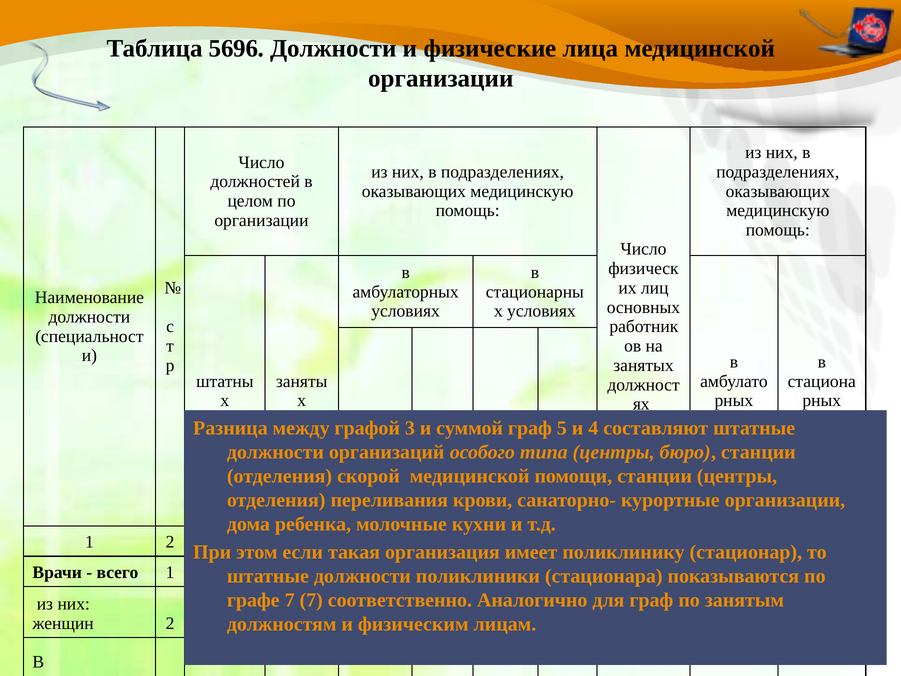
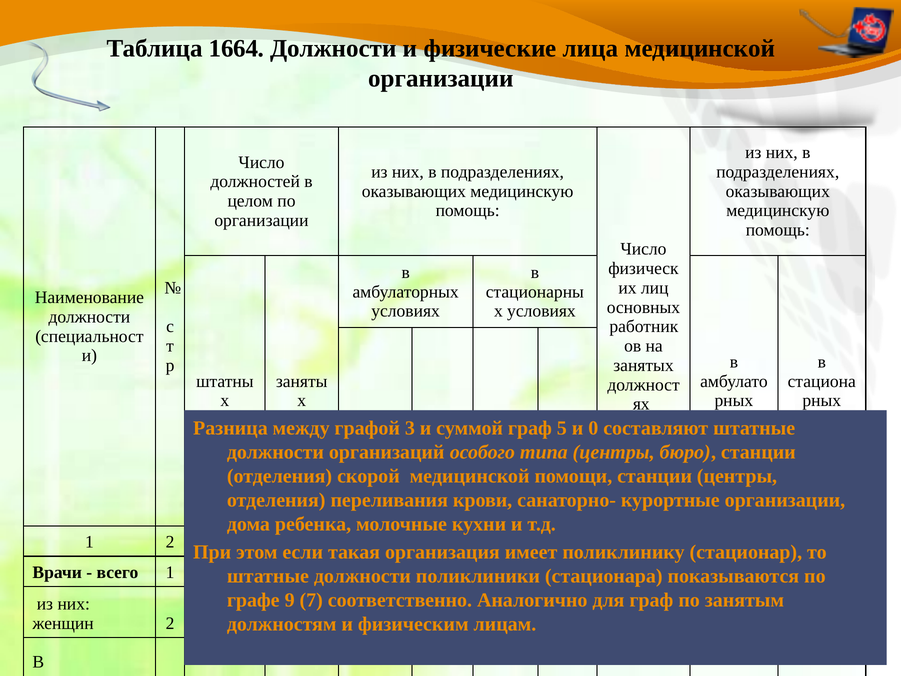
5696: 5696 -> 1664 (237, 48)
4: 4 -> 0 (593, 428)
графе 7: 7 -> 9 (290, 600)
